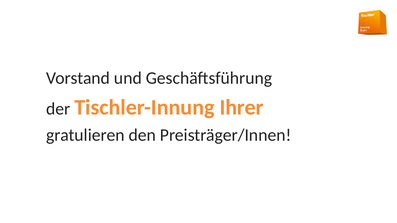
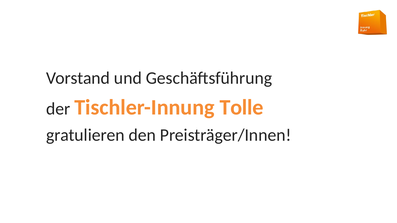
Ihrer: Ihrer -> Tolle (242, 108)
